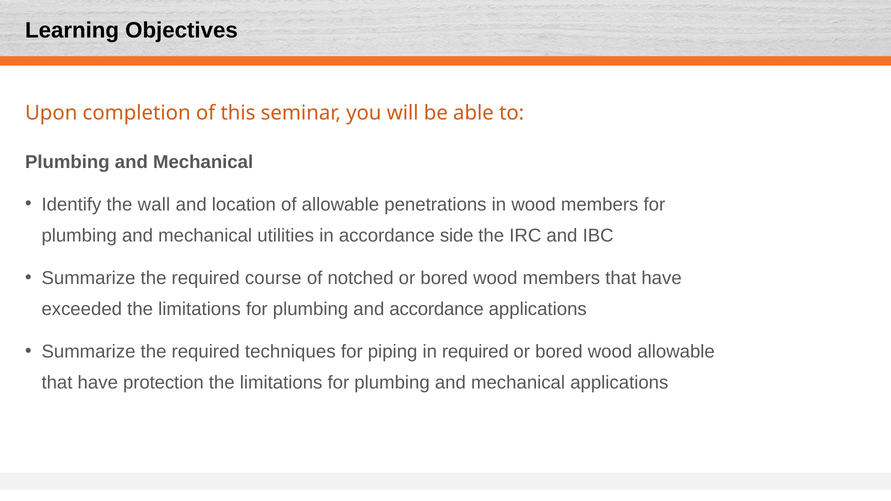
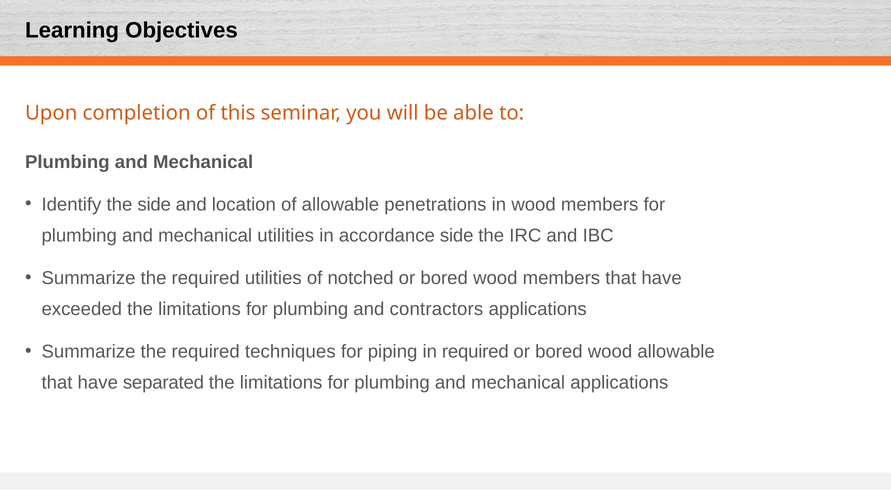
the wall: wall -> side (154, 204)
required course: course -> utilities (273, 278)
and accordance: accordance -> contractors (436, 309)
protection: protection -> separated (163, 383)
